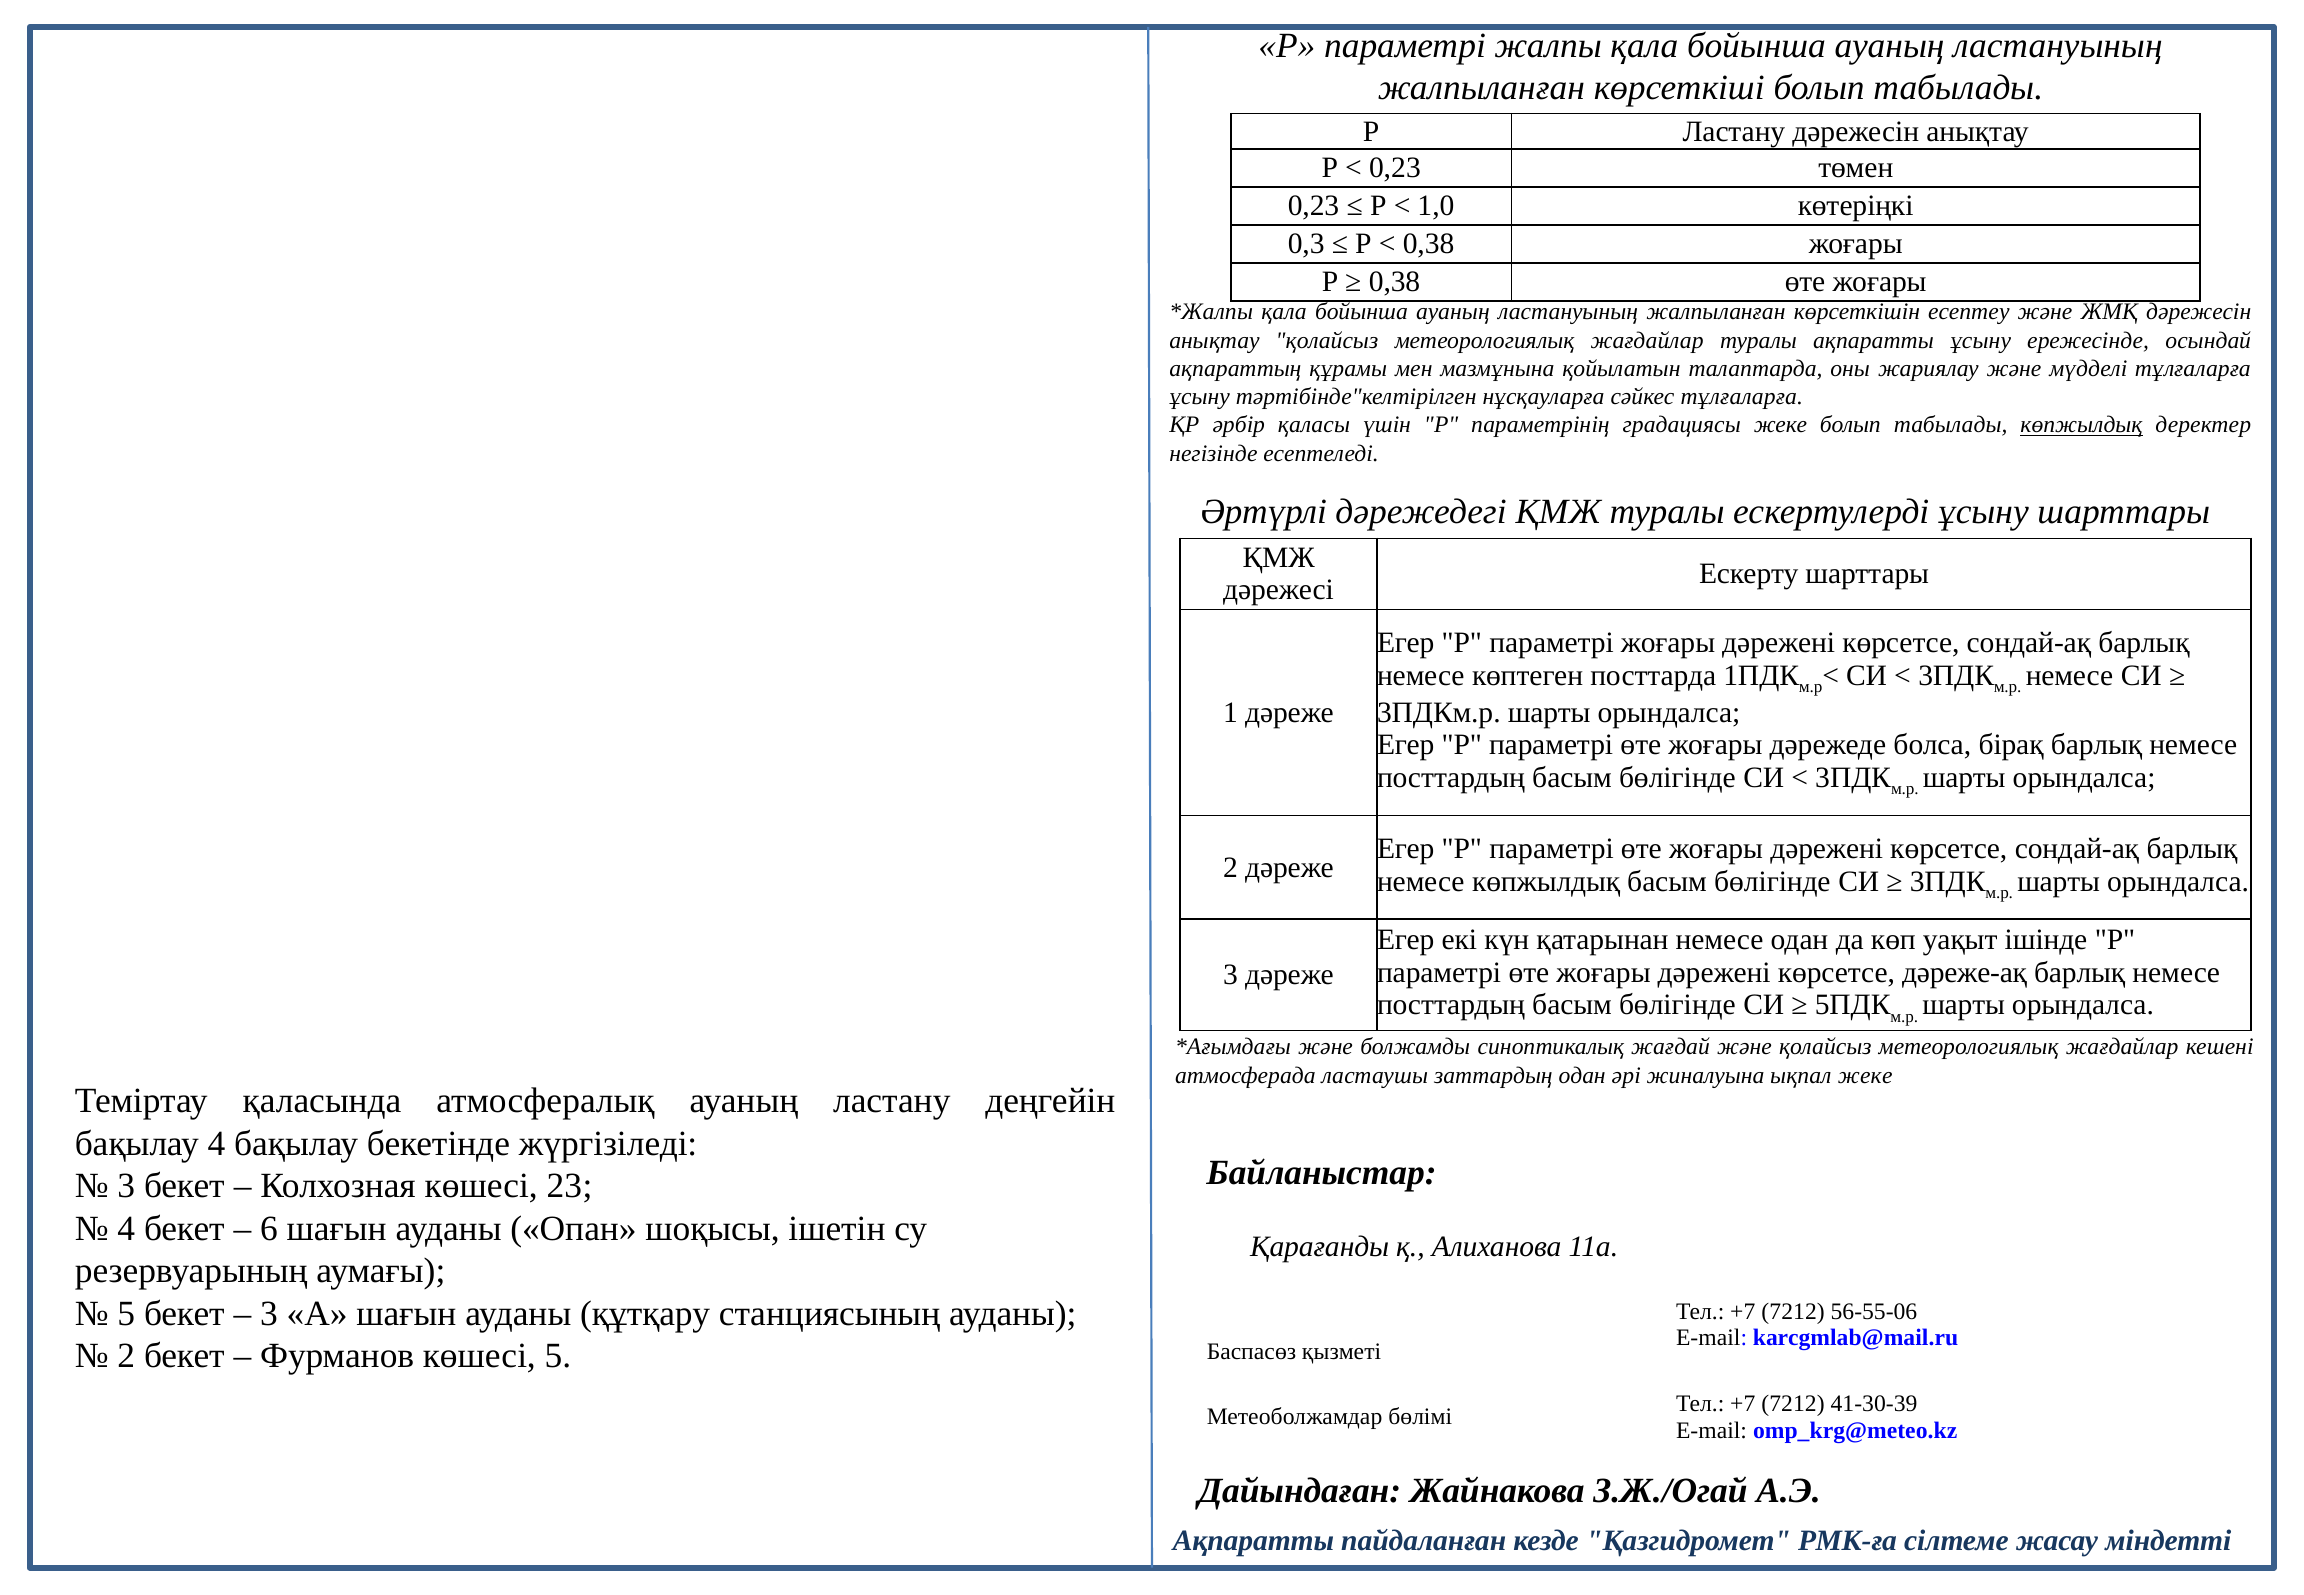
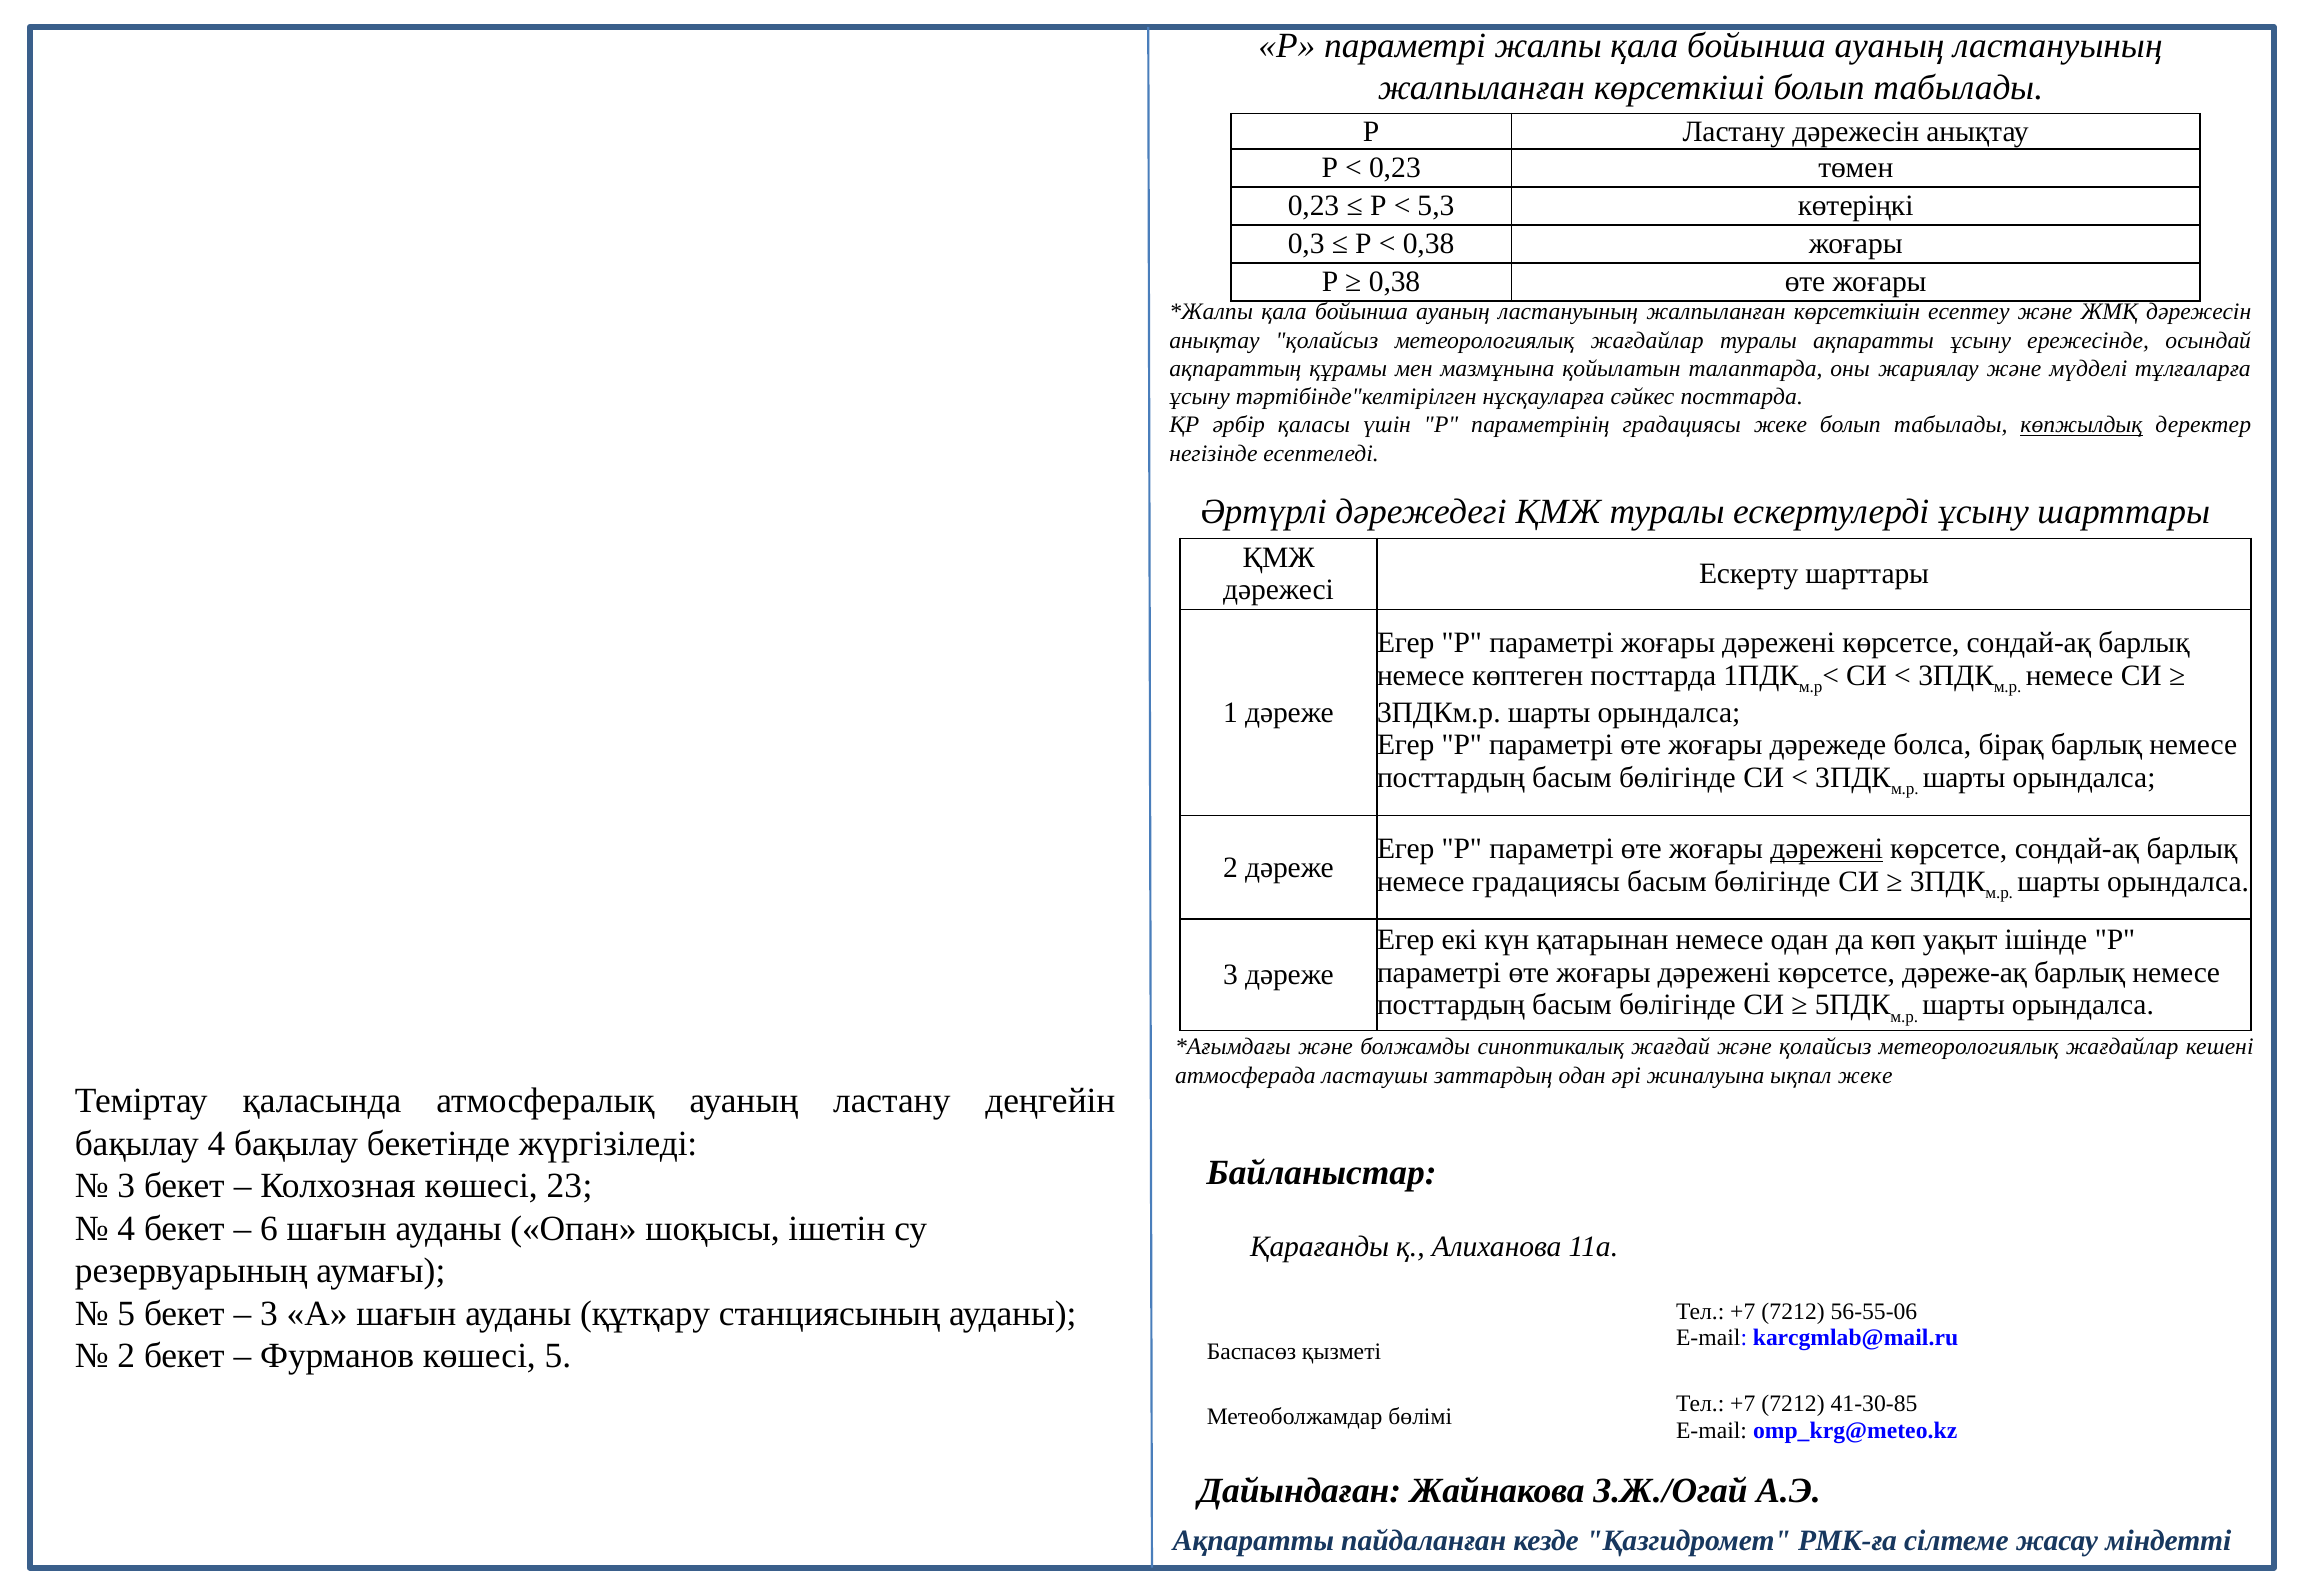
1,0: 1,0 -> 5,3 (1436, 206)
сәйкес тұлғаларға: тұлғаларға -> посттарда (1742, 397)
дәрежені underline: none -> present (1827, 849)
немесе көпжылдық: көпжылдық -> градациясы (1546, 881)
41-30-39: 41-30-39 -> 41-30-85 (1874, 1404)
